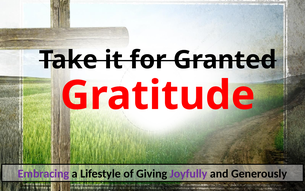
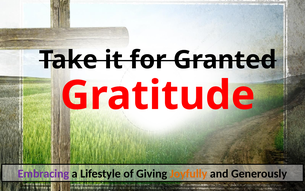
Joyfully colour: purple -> orange (189, 173)
